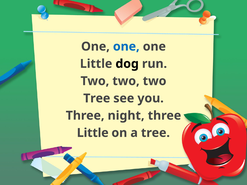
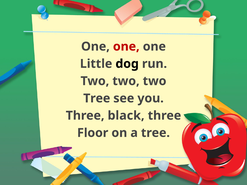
one colour: blue -> red (126, 47)
night: night -> black (126, 116)
Little: Little -> Floor (93, 133)
